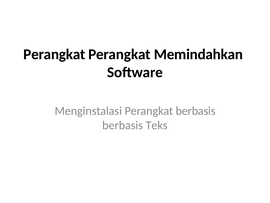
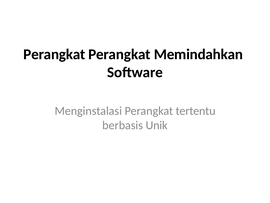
Perangkat berbasis: berbasis -> tertentu (196, 111)
Teks: Teks -> Unik (157, 125)
